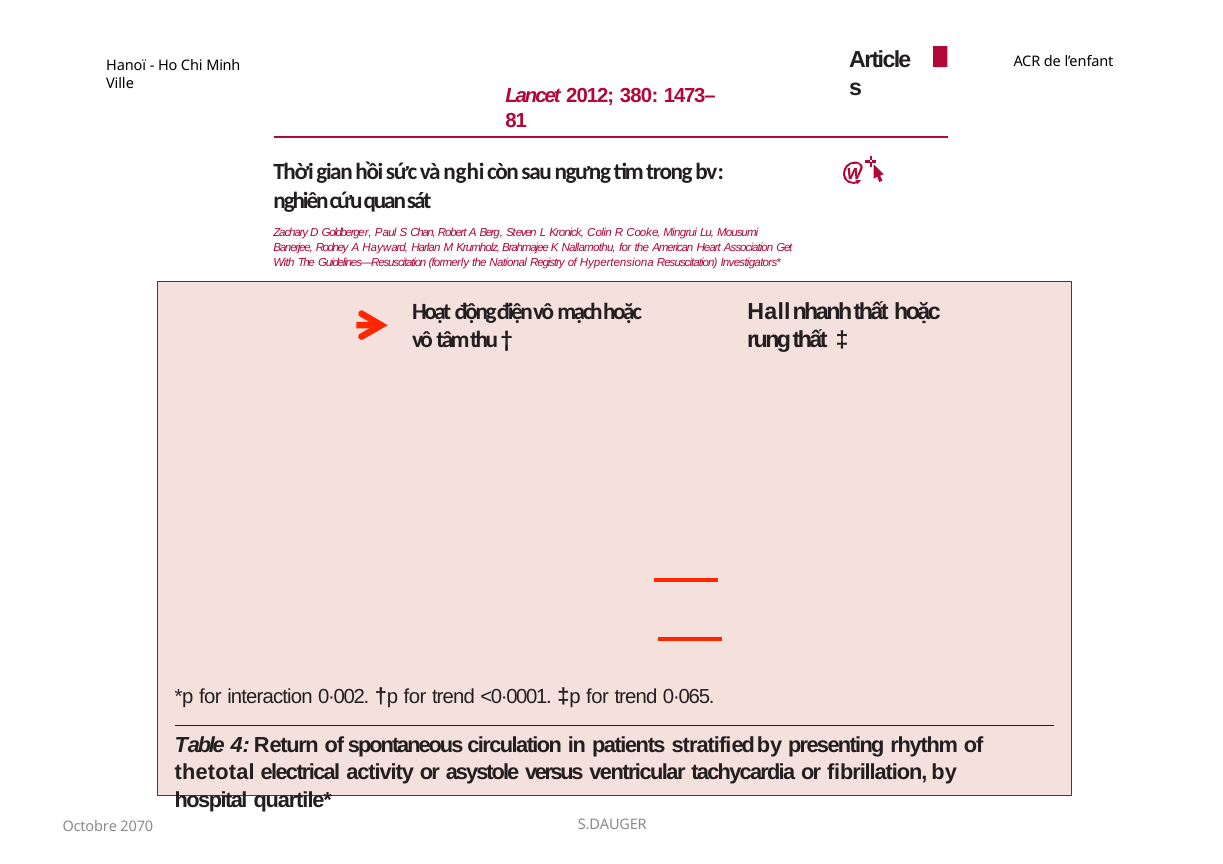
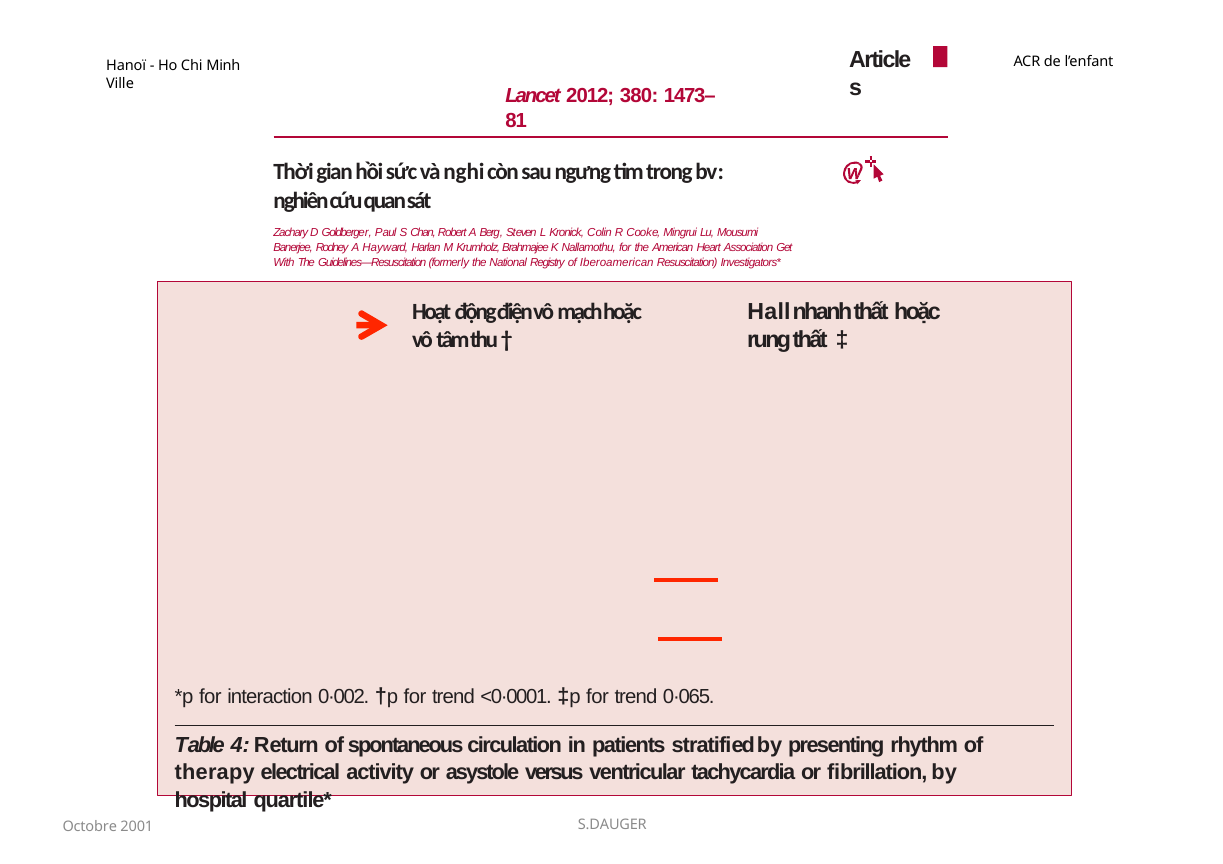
Hypertensiona: Hypertensiona -> Iberoamerican (617, 263)
thetotal: thetotal -> therapy (215, 773)
2070: 2070 -> 2001 (137, 827)
